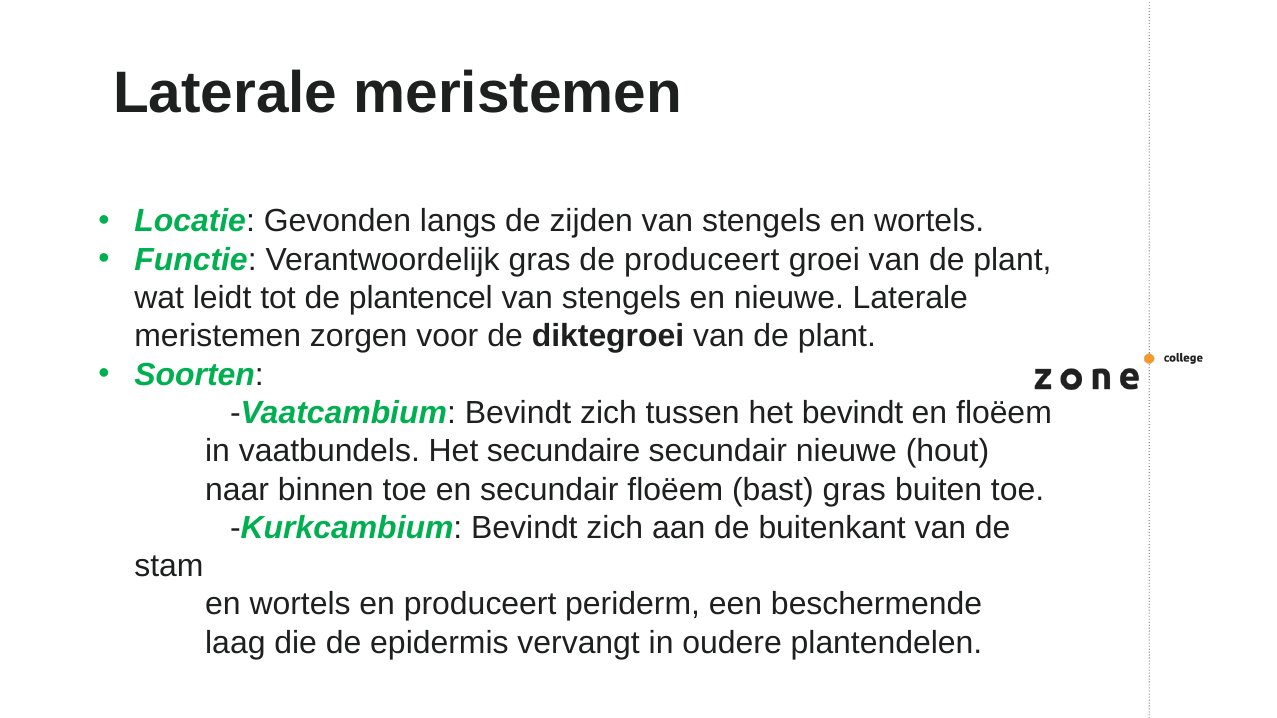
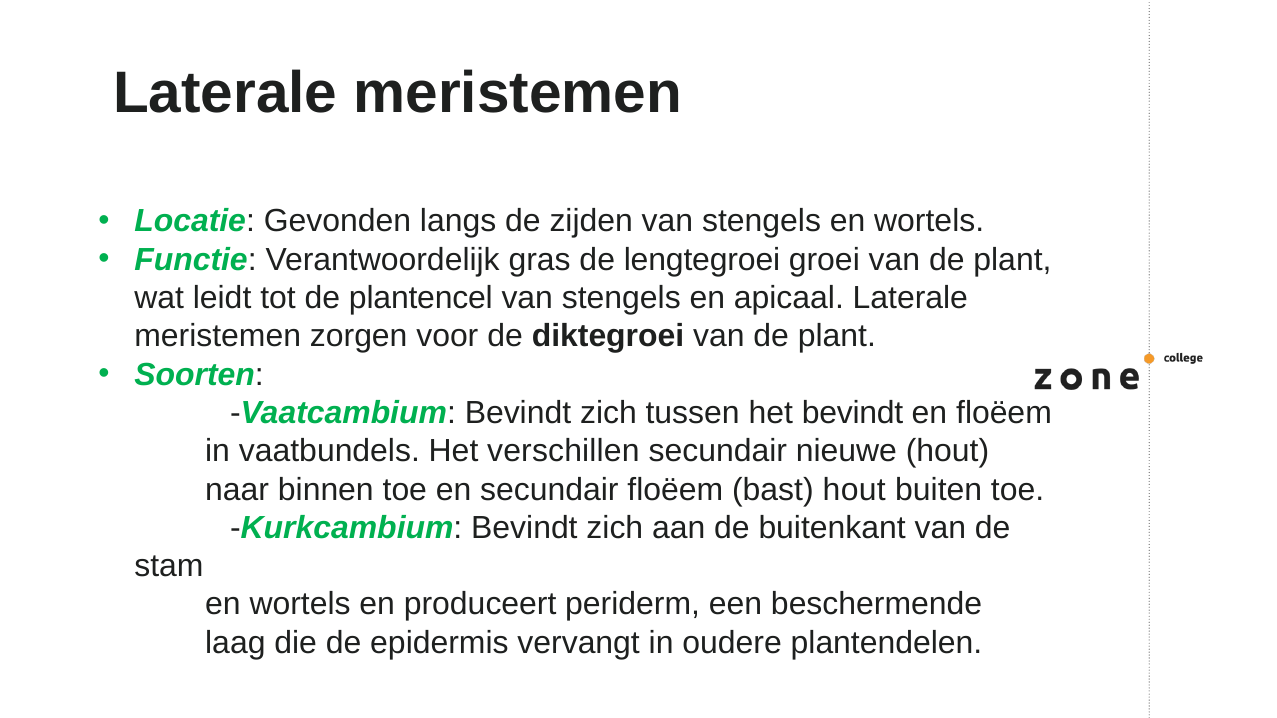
de produceert: produceert -> lengtegroei (702, 260)
en nieuwe: nieuwe -> apicaal (789, 298)
secundaire: secundaire -> verschillen (563, 451)
bast gras: gras -> hout (854, 490)
